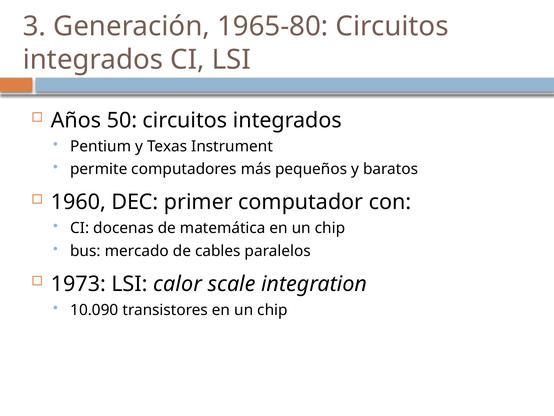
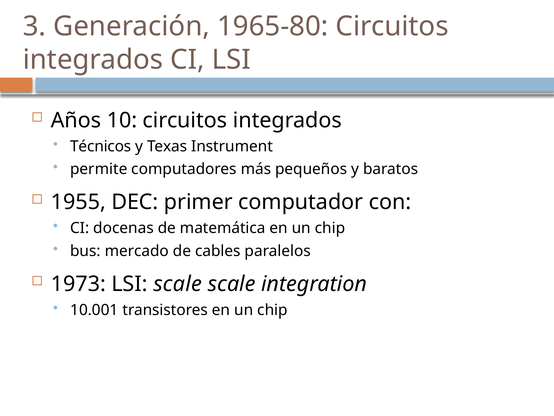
50: 50 -> 10 (122, 120)
Pentium: Pentium -> Técnicos (101, 146)
1960: 1960 -> 1955 (78, 202)
LSI calor: calor -> scale (178, 284)
10.090: 10.090 -> 10.001 (94, 310)
